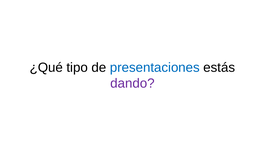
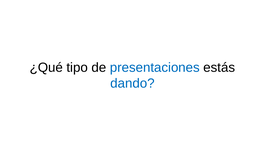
dando colour: purple -> blue (132, 83)
